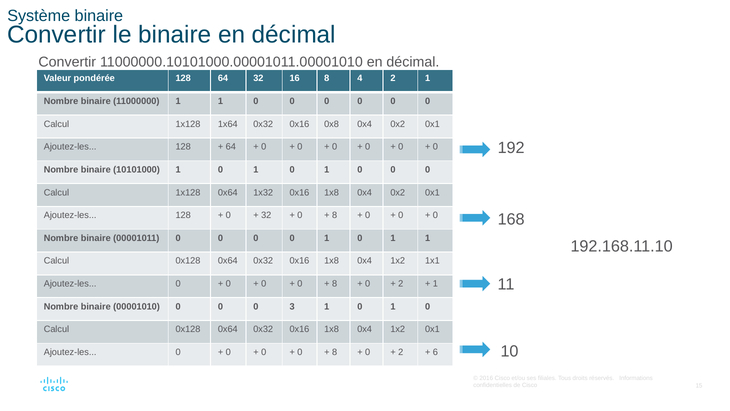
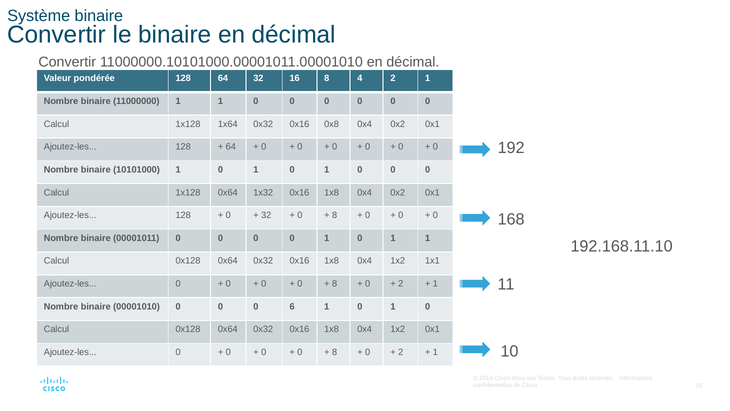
3: 3 -> 6 (292, 306)
6: 6 -> 1 (435, 352)
